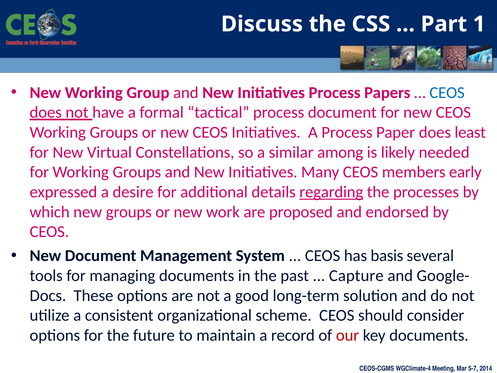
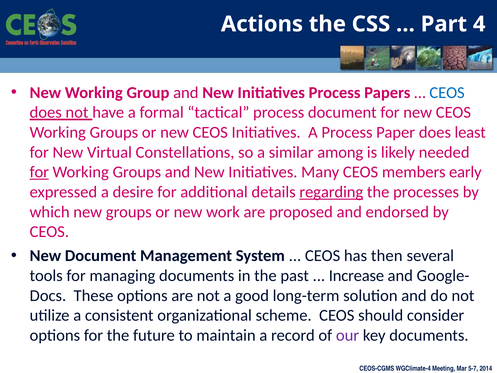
Discuss: Discuss -> Actions (262, 24)
1: 1 -> 4 (479, 24)
for underline: none -> present (39, 172)
basis: basis -> then (387, 256)
Capture: Capture -> Increase (356, 276)
our colour: red -> purple (348, 335)
